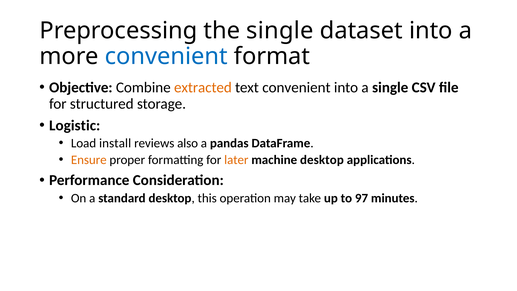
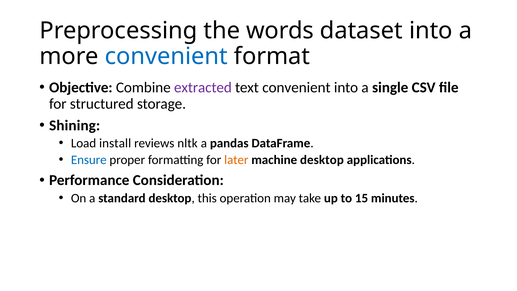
the single: single -> words (280, 31)
extracted colour: orange -> purple (203, 87)
Logistic: Logistic -> Shining (75, 125)
also: also -> nltk (188, 143)
Ensure colour: orange -> blue (89, 160)
97: 97 -> 15 (362, 198)
